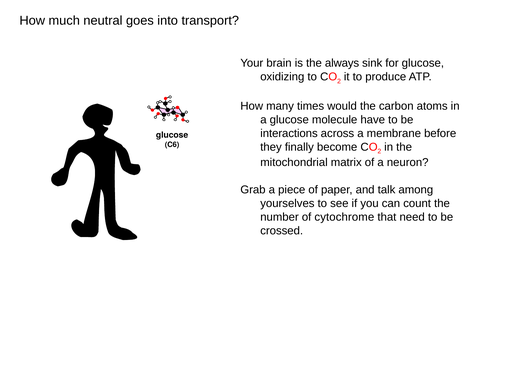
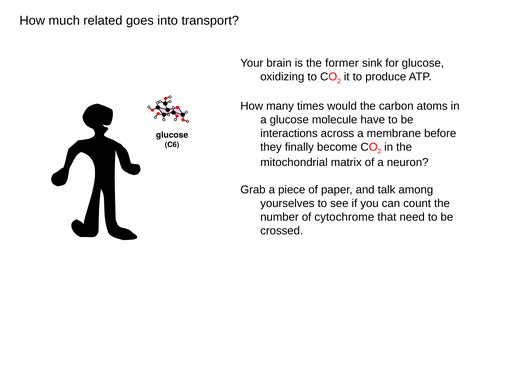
neutral: neutral -> related (103, 21)
always: always -> former (342, 63)
